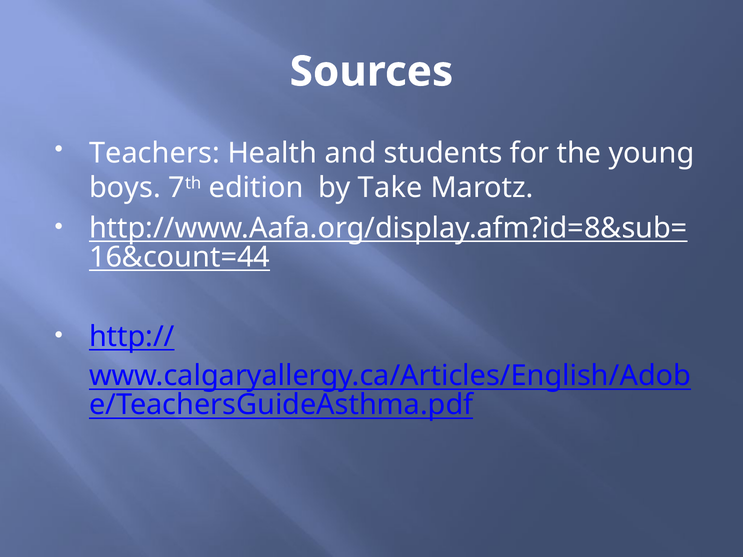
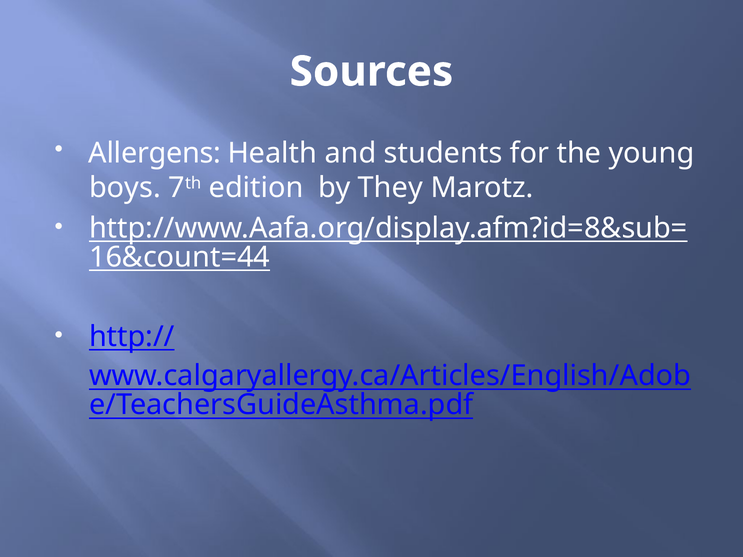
Teachers: Teachers -> Allergens (155, 153)
Take: Take -> They (390, 188)
